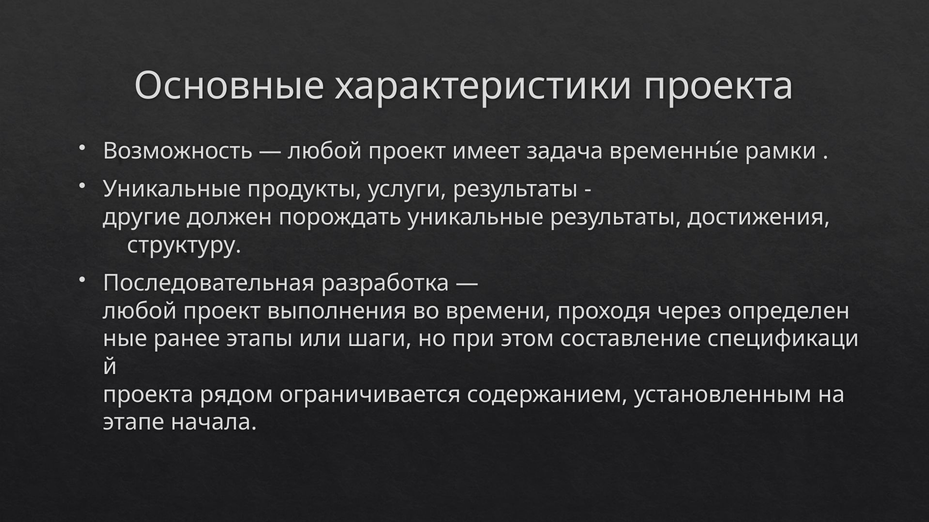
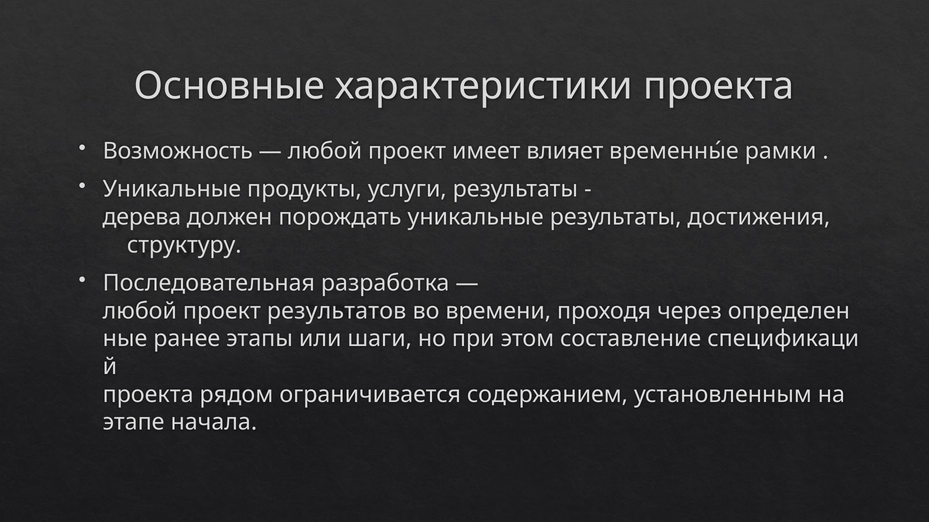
задача: задача -> влияет (565, 151)
другие: другие -> дерева (142, 217)
выполнения: выполнения -> результатов (337, 311)
